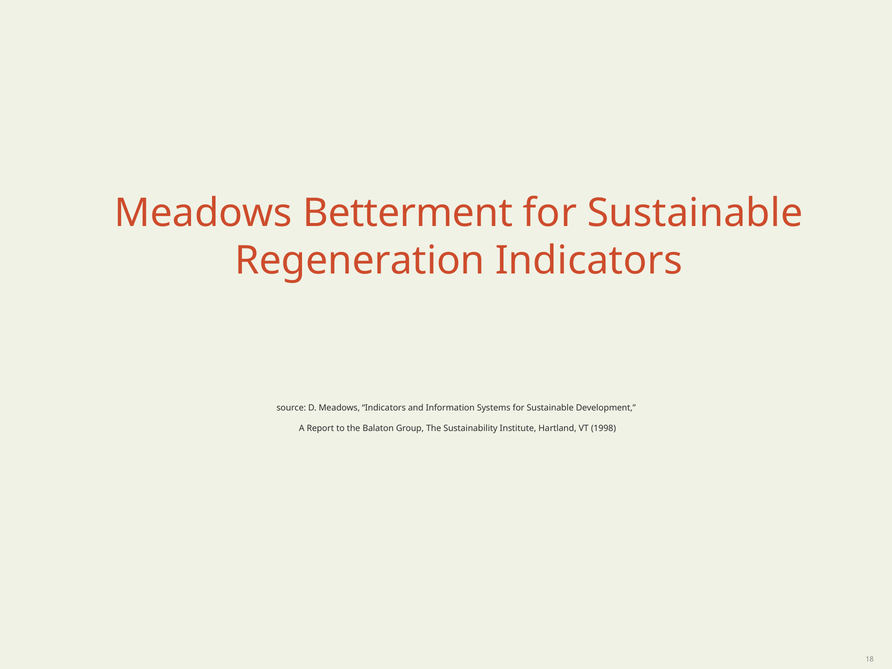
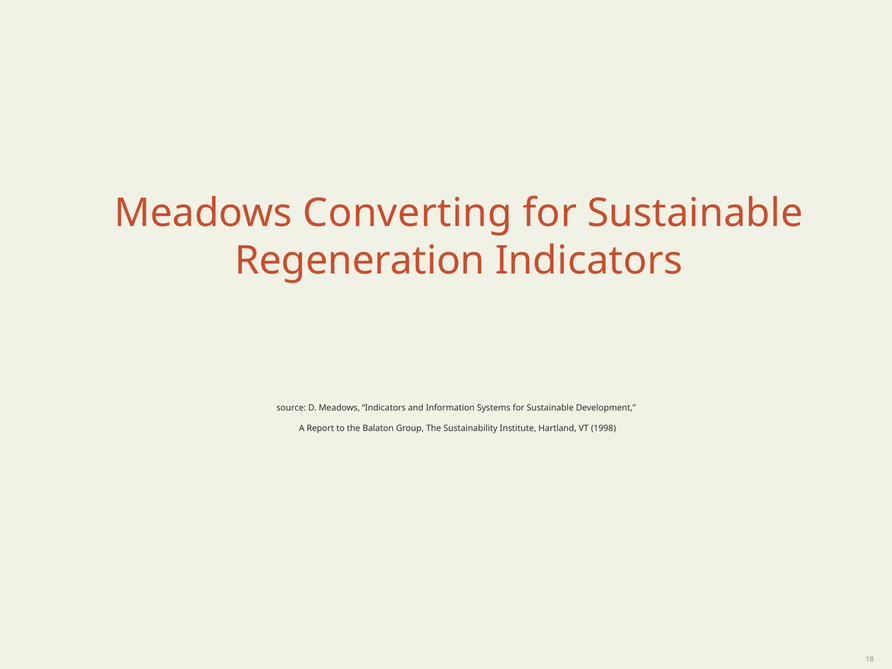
Betterment: Betterment -> Converting (407, 213)
